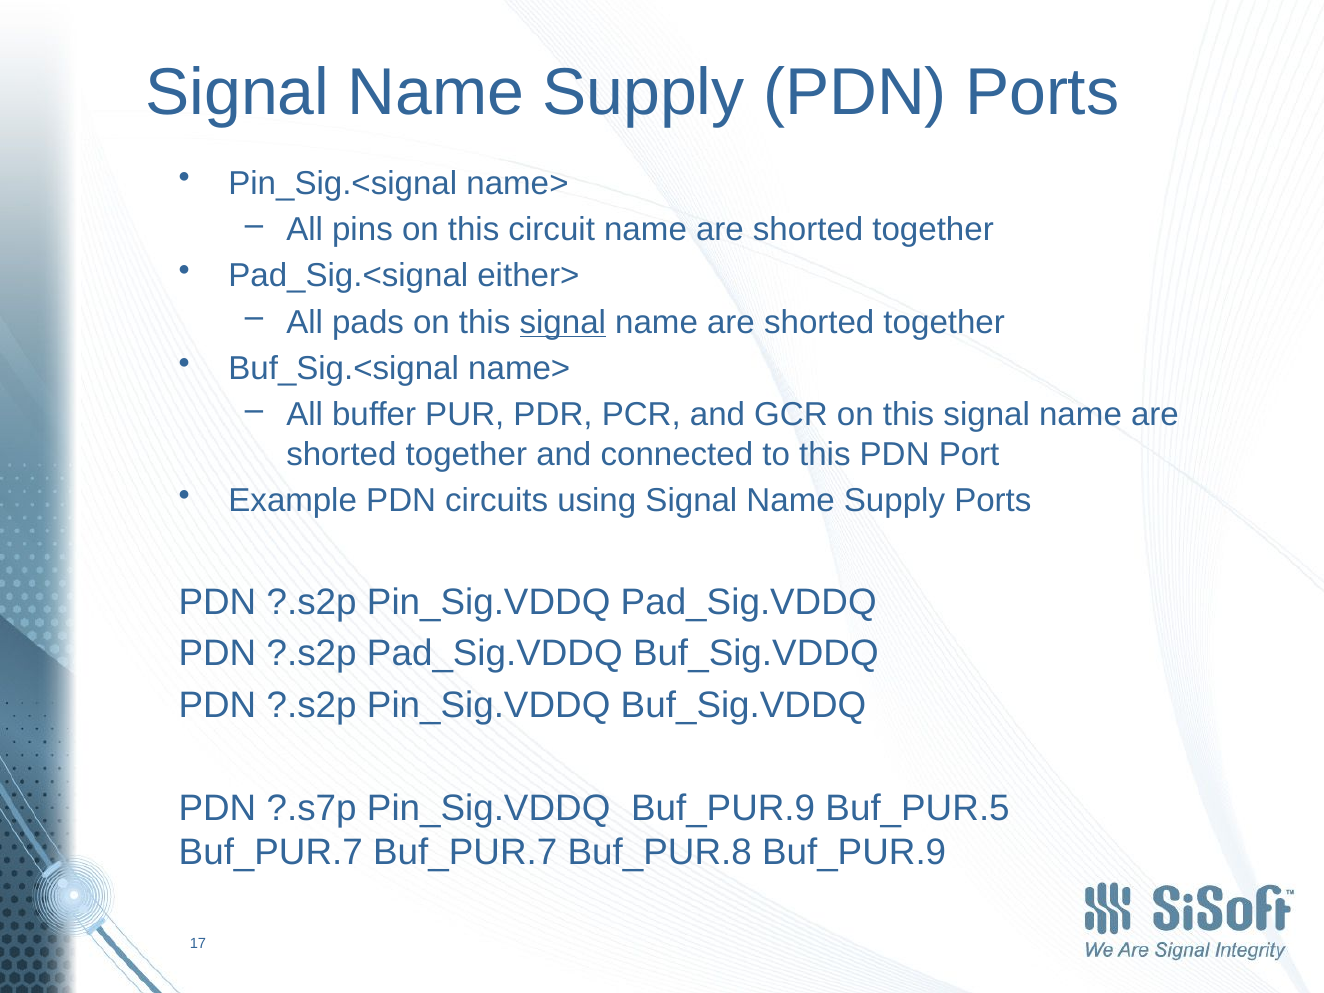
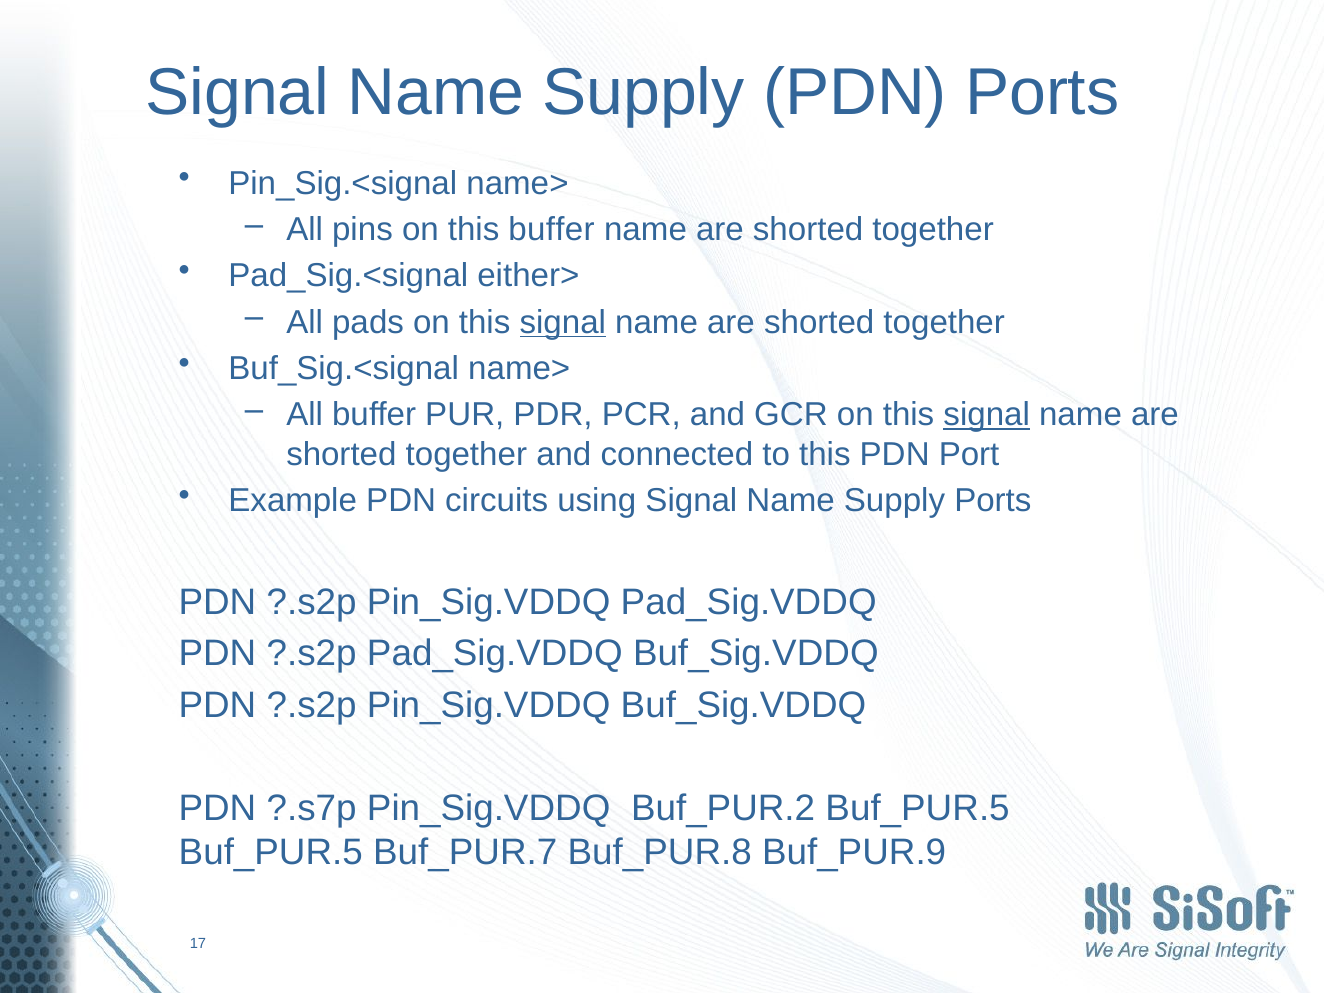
this circuit: circuit -> buffer (552, 230)
signal underline: none -> present (987, 415)
Pin_Sig.VDDQ Buf_PUR.9: Buf_PUR.9 -> Buf_PUR.2 (723, 808)
Buf_PUR.7: Buf_PUR.7 -> Buf_PUR.5 (271, 852)
